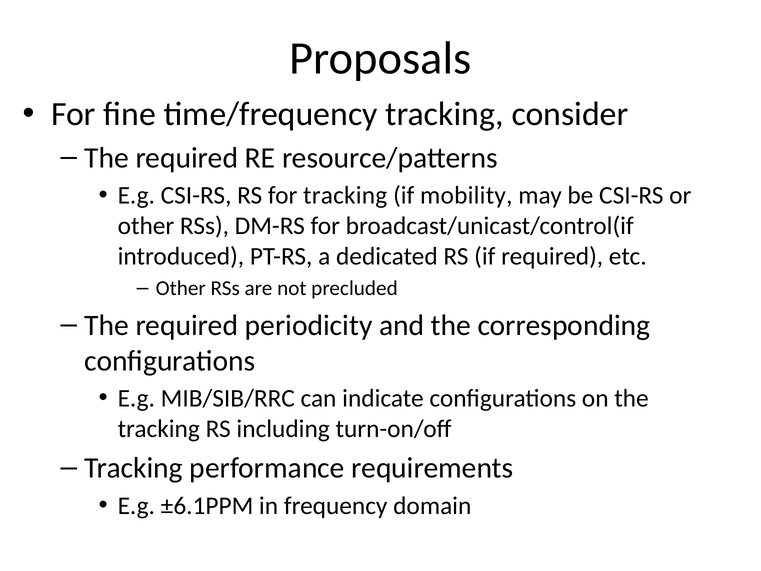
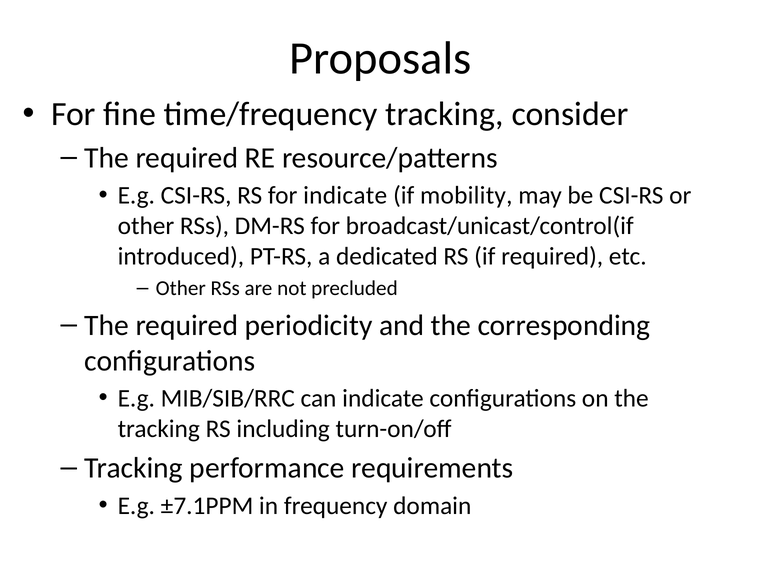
for tracking: tracking -> indicate (345, 195)
±6.1PPM: ±6.1PPM -> ±7.1PPM (207, 506)
